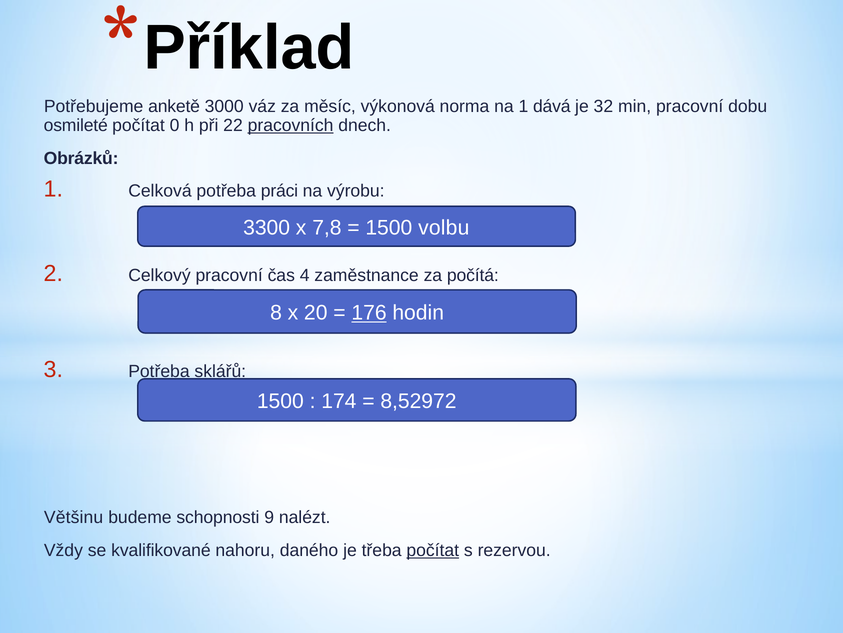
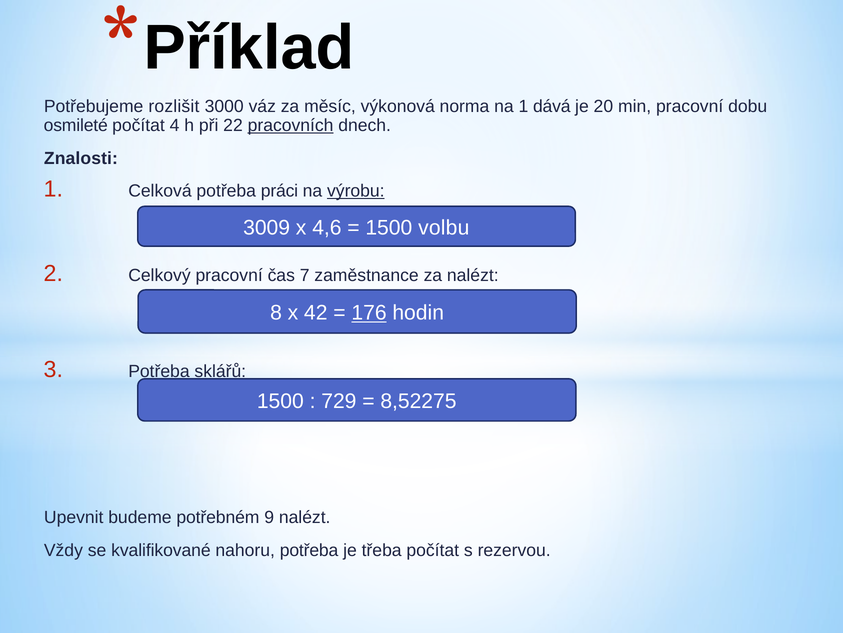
anketě: anketě -> rozlišit (174, 106)
32: 32 -> 20 (603, 106)
0: 0 -> 4 (175, 125)
Obrázků: Obrázků -> Znalosti (81, 158)
výrobu underline: none -> present (356, 191)
3300: 3300 -> 3009 (267, 227)
7,8: 7,8 -> 4,6 (327, 227)
4: 4 -> 7 (305, 275)
za počítá: počítá -> nalézt (473, 275)
20: 20 -> 42 (316, 313)
174: 174 -> 729 (339, 401)
8,52972: 8,52972 -> 8,52275 (418, 401)
Většinu: Většinu -> Upevnit (74, 517)
schopnosti: schopnosti -> potřebném (218, 517)
nahoru daného: daného -> potřeba (309, 550)
počítat underline: present -> none (433, 550)
